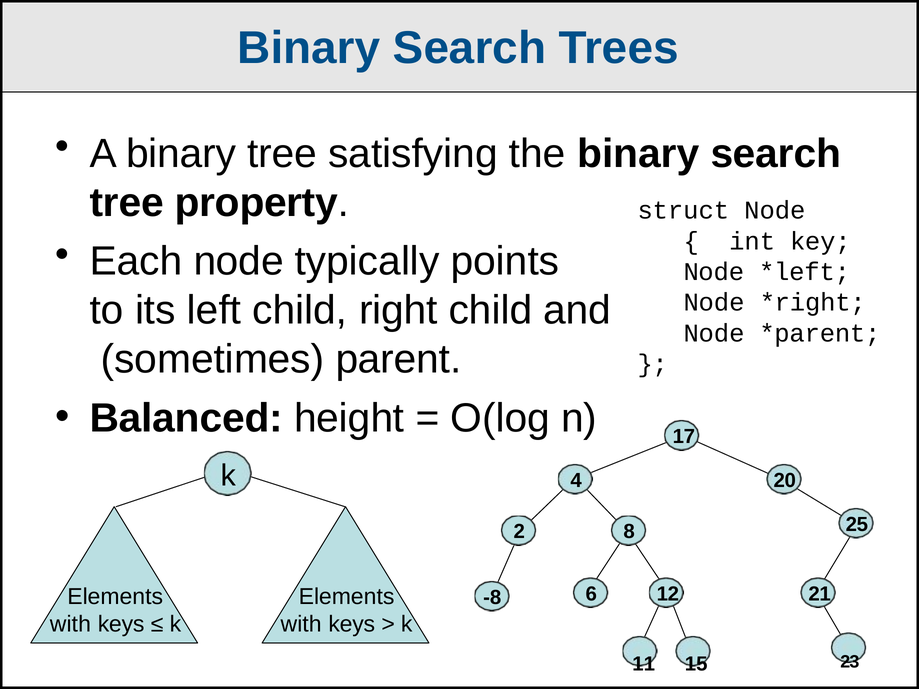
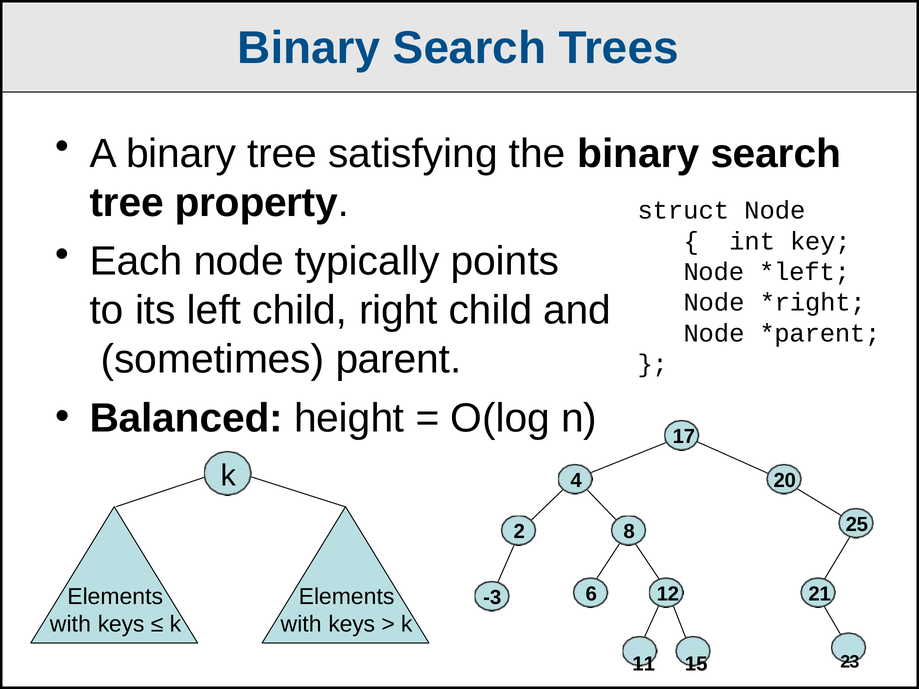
-8: -8 -> -3 (492, 598)
